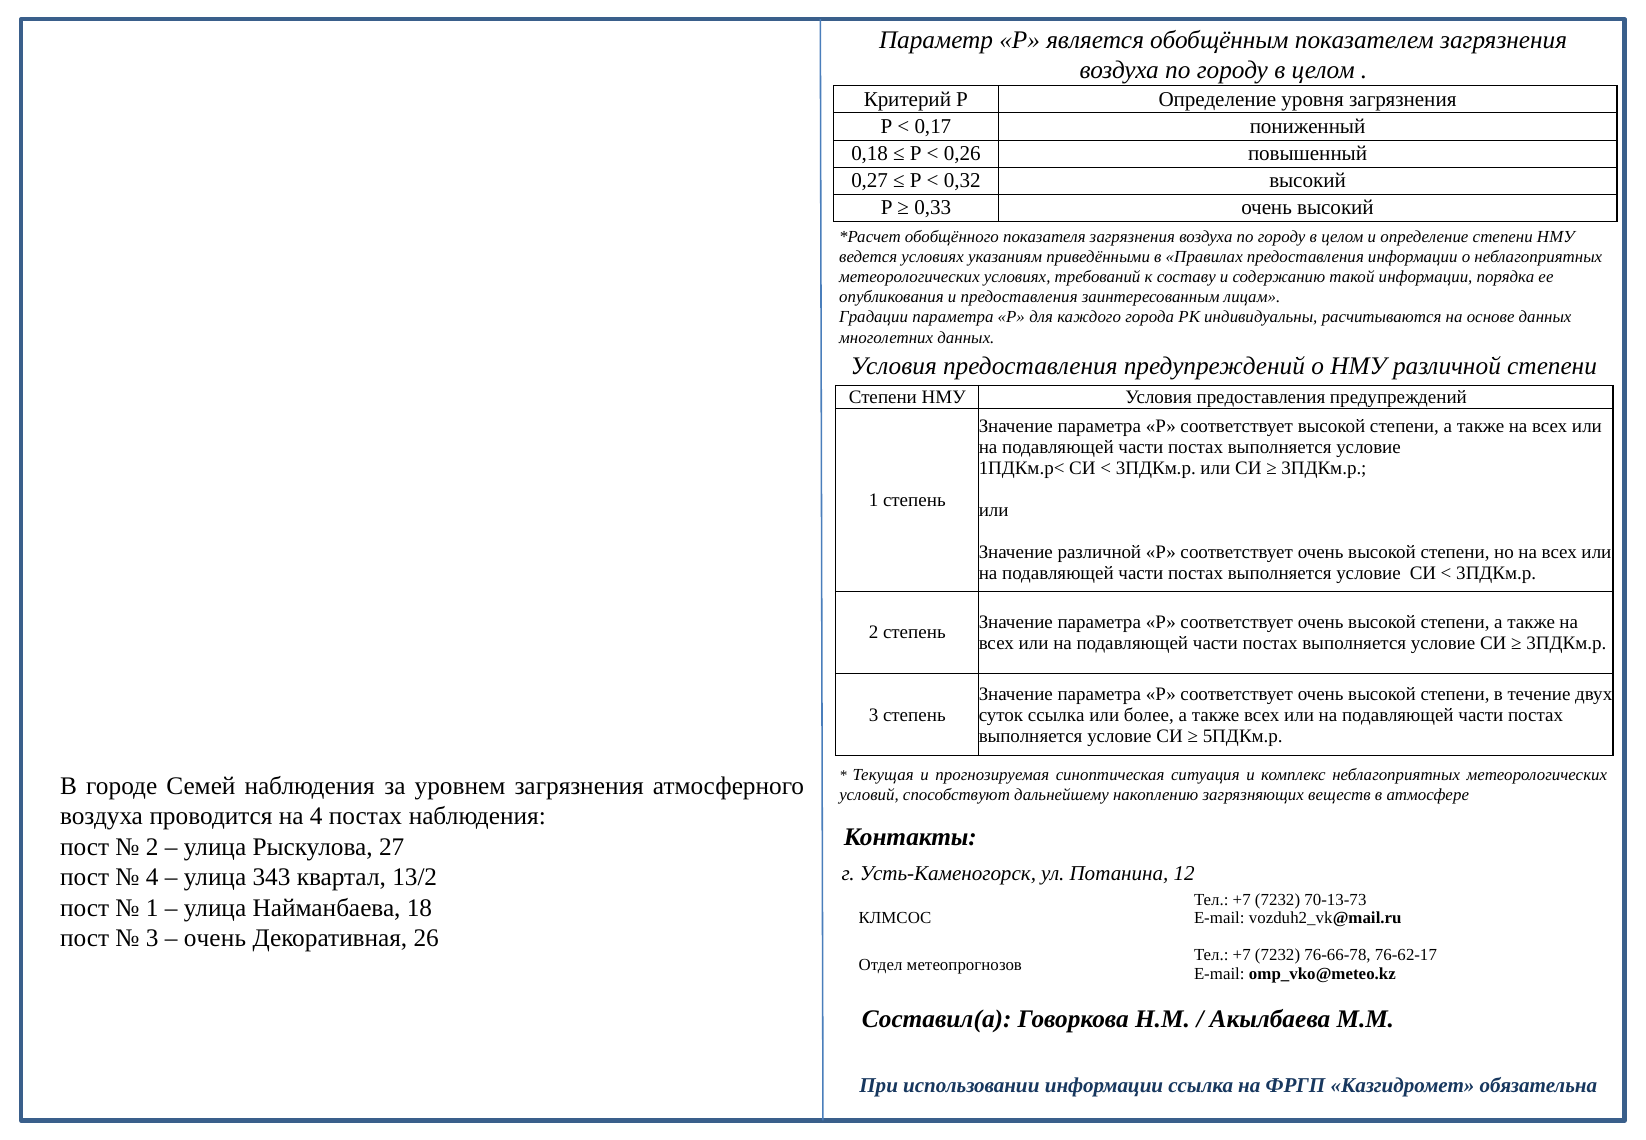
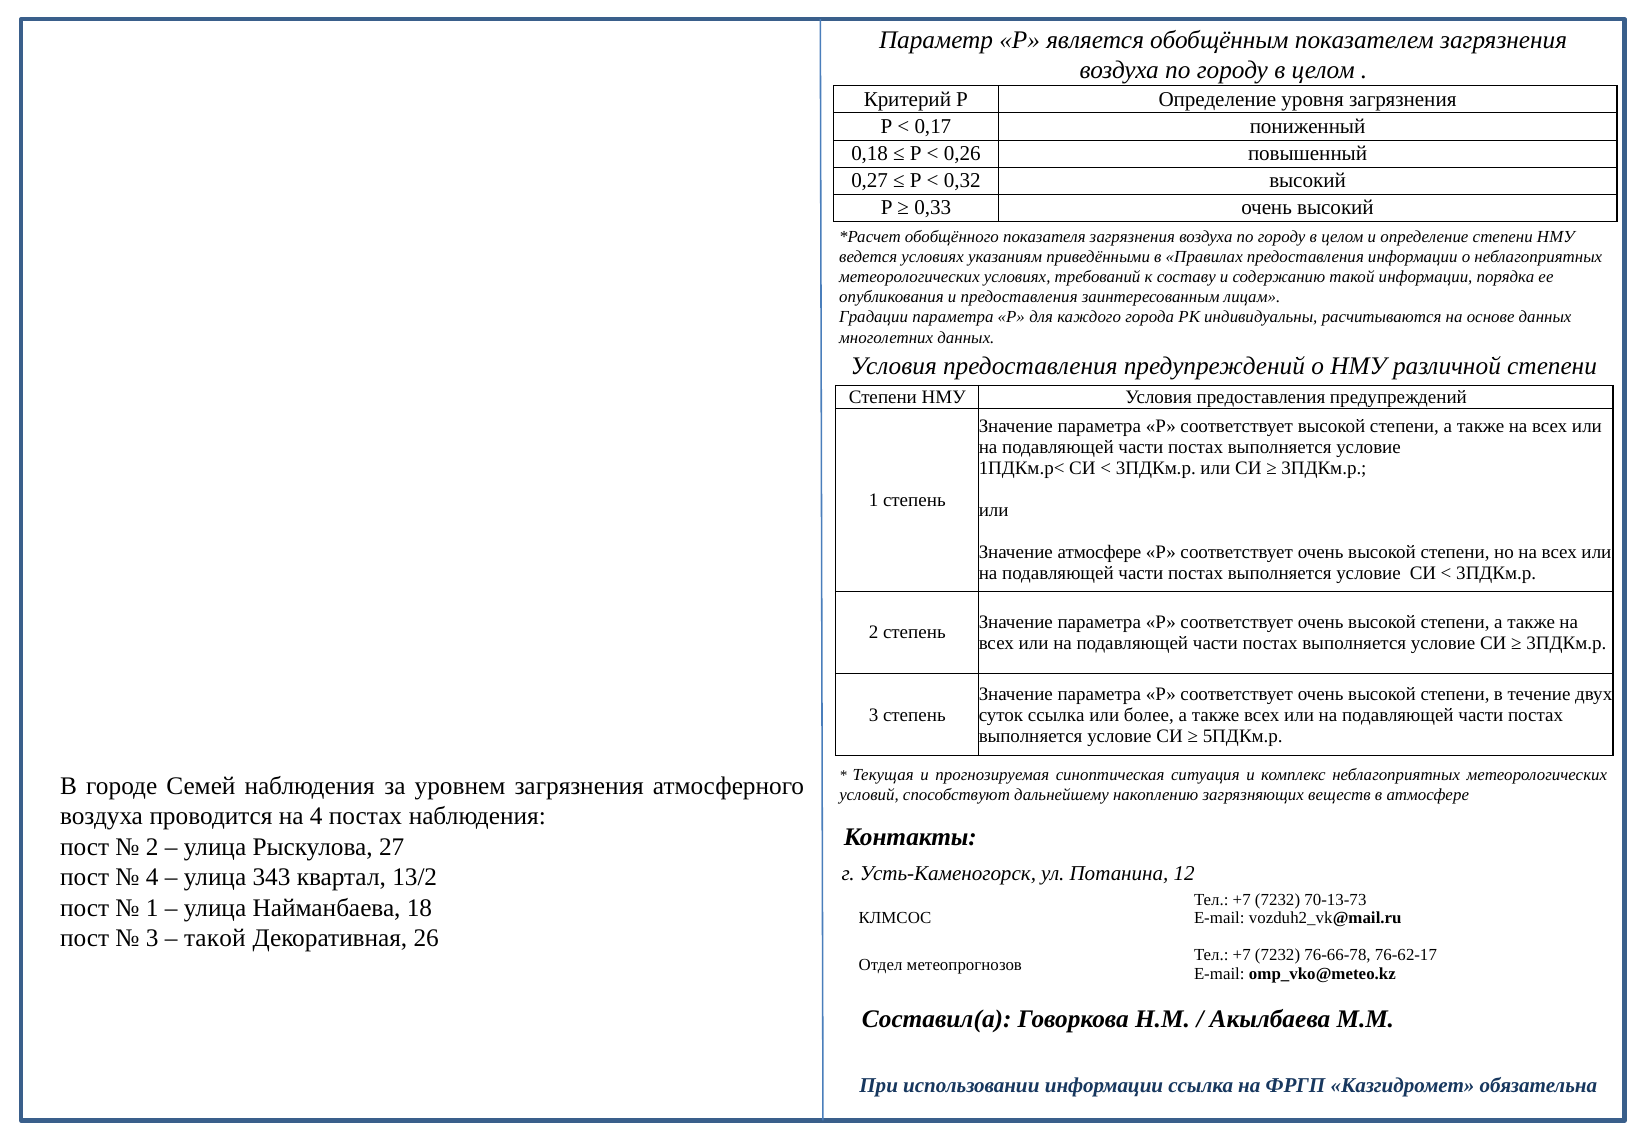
Значение различной: различной -> атмосфере (1099, 552)
очень: очень -> такой (215, 938)
